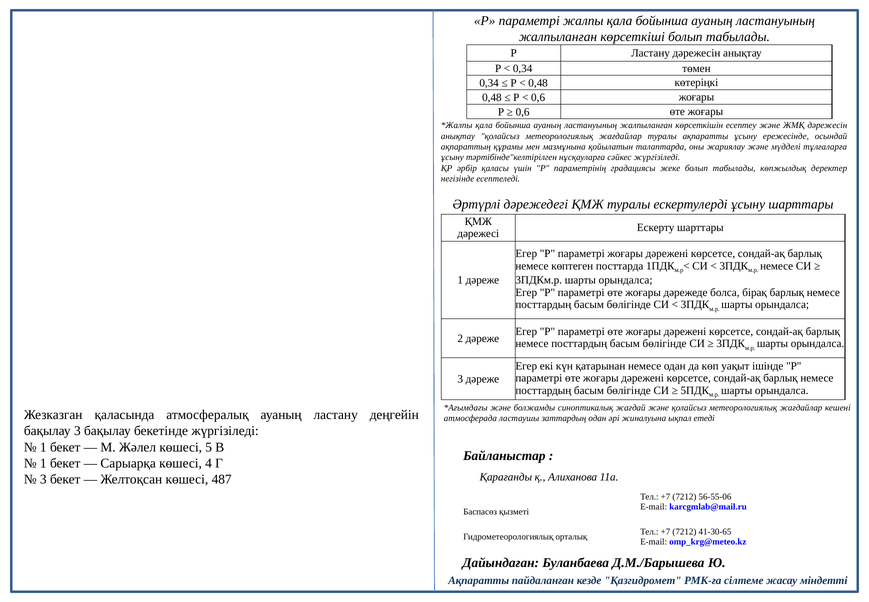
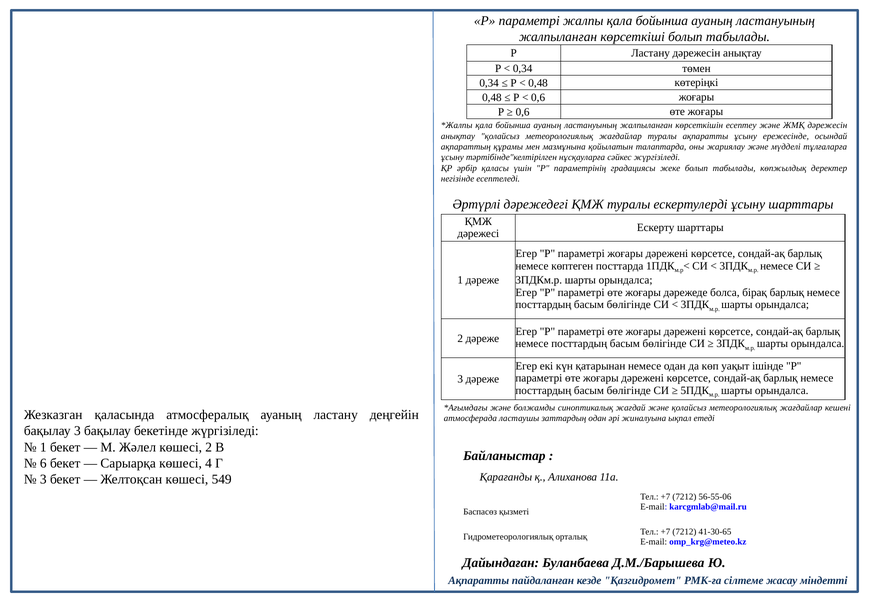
көшесі 5: 5 -> 2 (209, 447)
1: 1 -> 6 (43, 463)
487: 487 -> 549 (222, 479)
